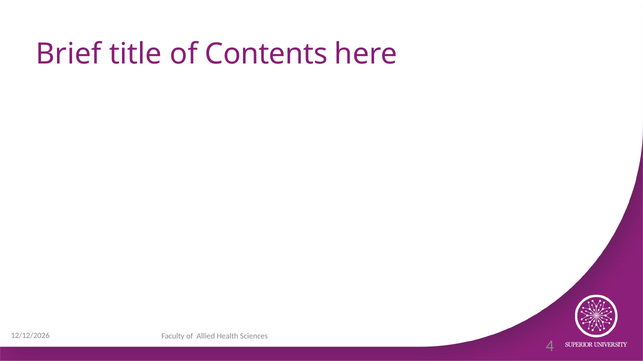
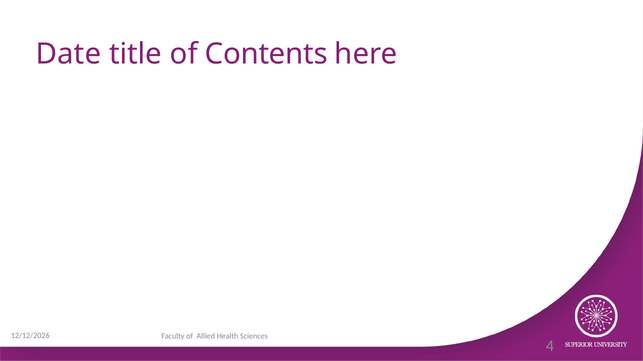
Brief: Brief -> Date (69, 54)
